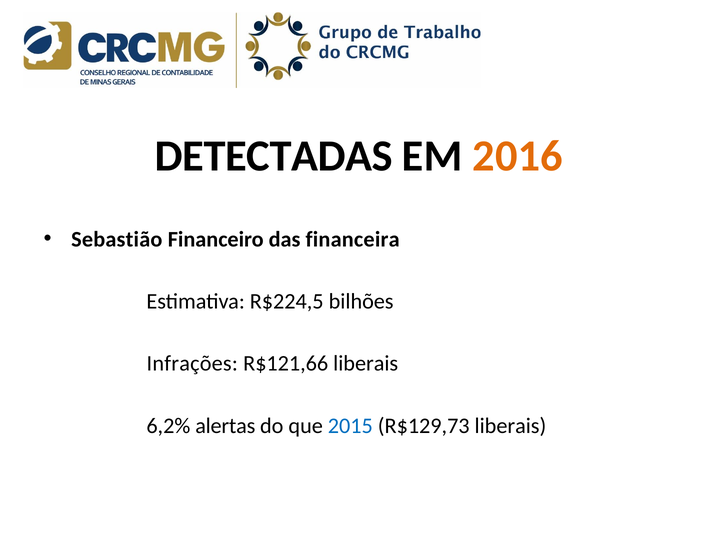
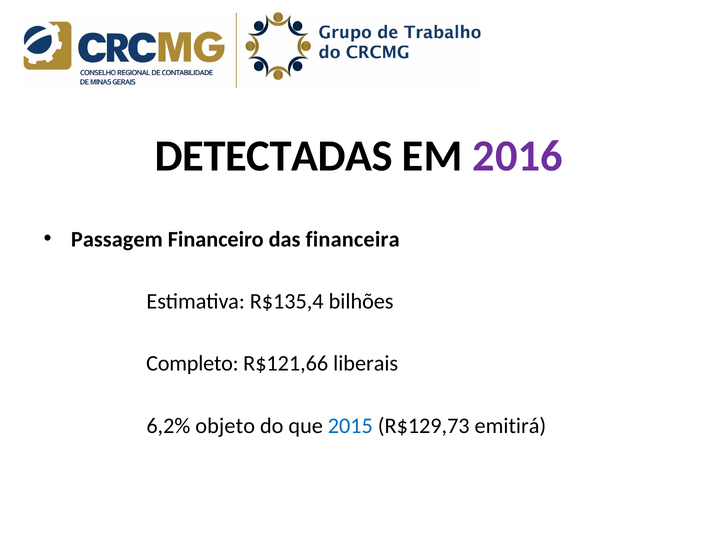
2016 colour: orange -> purple (518, 156)
Sebastião: Sebastião -> Passagem (117, 239)
R$224,5: R$224,5 -> R$135,4 (287, 301)
Infrações: Infrações -> Completo (192, 364)
alertas: alertas -> objeto (225, 426)
R$129,73 liberais: liberais -> emitirá (510, 426)
